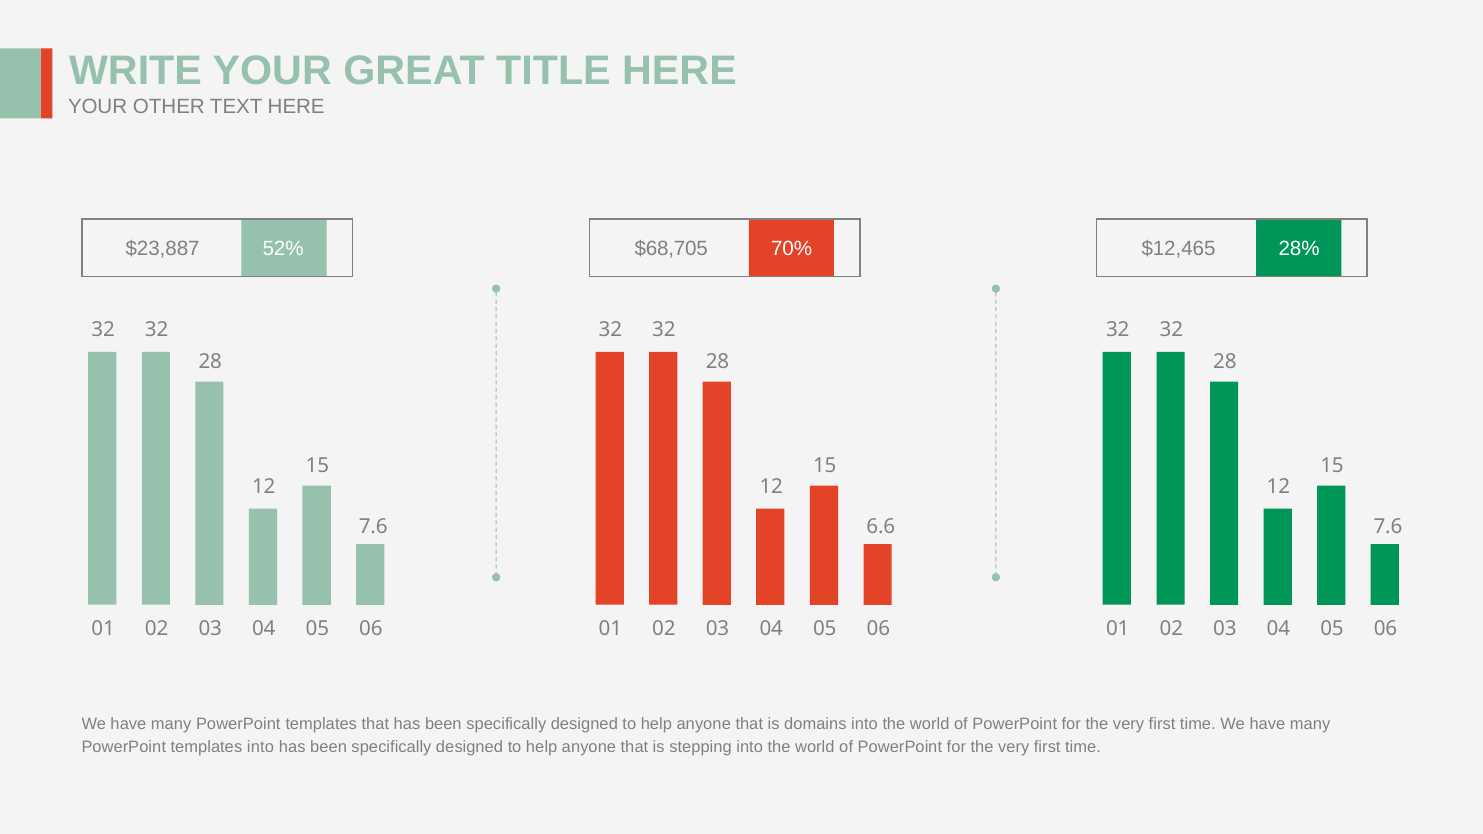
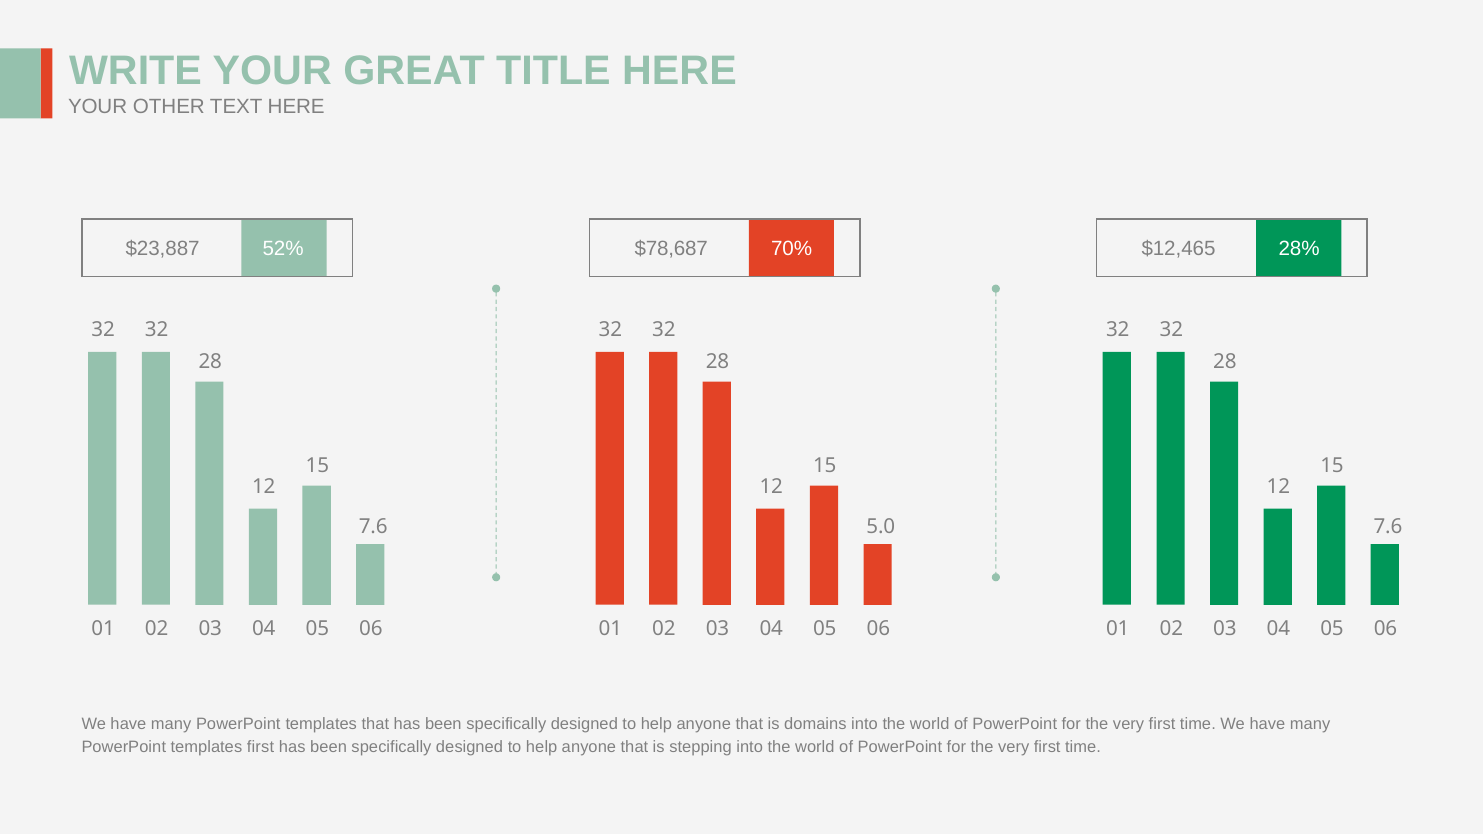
$68,705: $68,705 -> $78,687 (671, 249)
6.6: 6.6 -> 5.0 (881, 527)
templates into: into -> first (260, 747)
